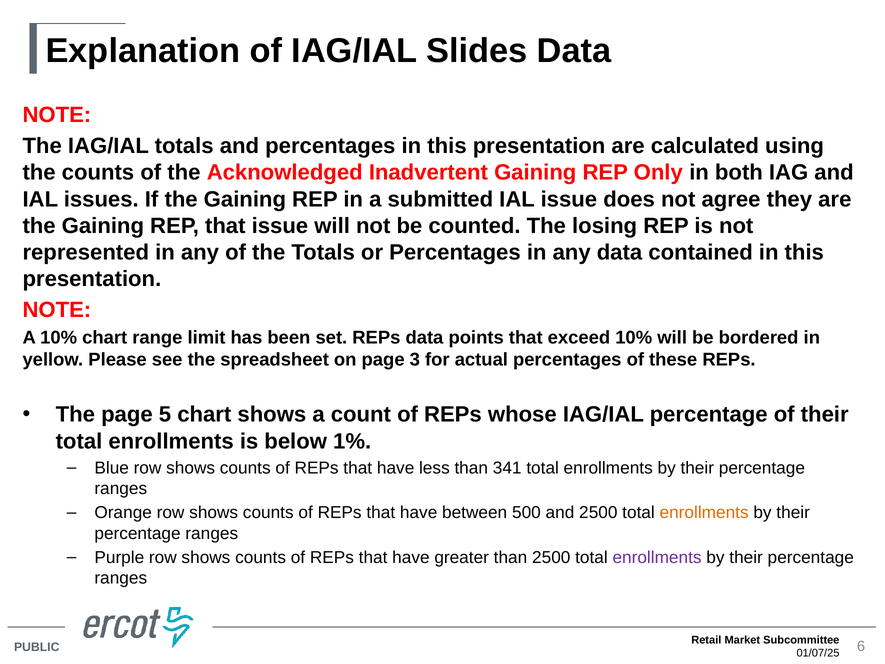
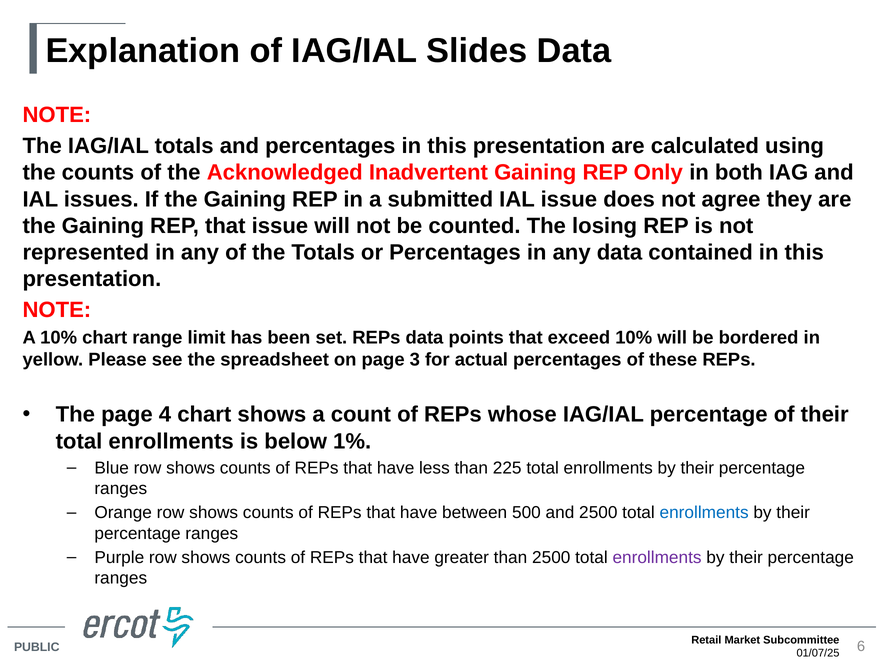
5: 5 -> 4 (165, 415)
341: 341 -> 225 (507, 468)
enrollments colour: orange -> blue (704, 513)
